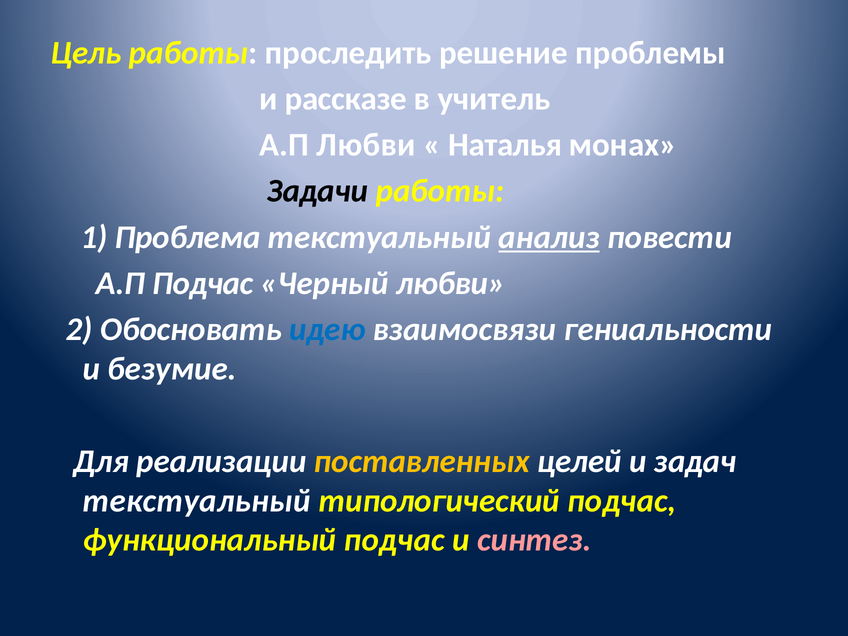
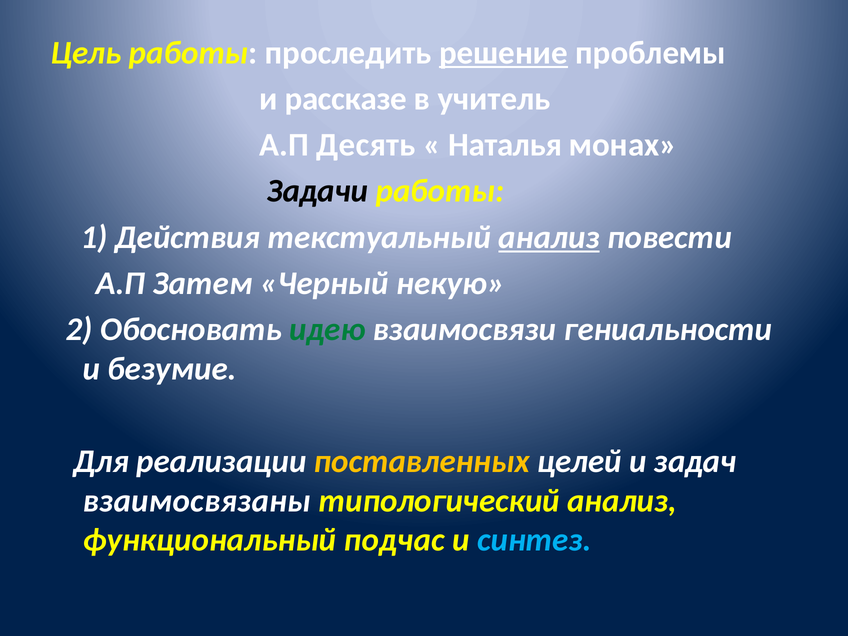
решение underline: none -> present (503, 53)
А.П Любви: Любви -> Десять (366, 145)
Проблема: Проблема -> Действия (188, 237)
А.П Подчас: Подчас -> Затем (203, 283)
Черный любви: любви -> некую (451, 283)
идею colour: blue -> green (327, 329)
текстуальный: текстуальный -> взаимосвязаны (197, 501)
типологический подчас: подчас -> анализ (622, 501)
синтез colour: pink -> light blue (534, 540)
